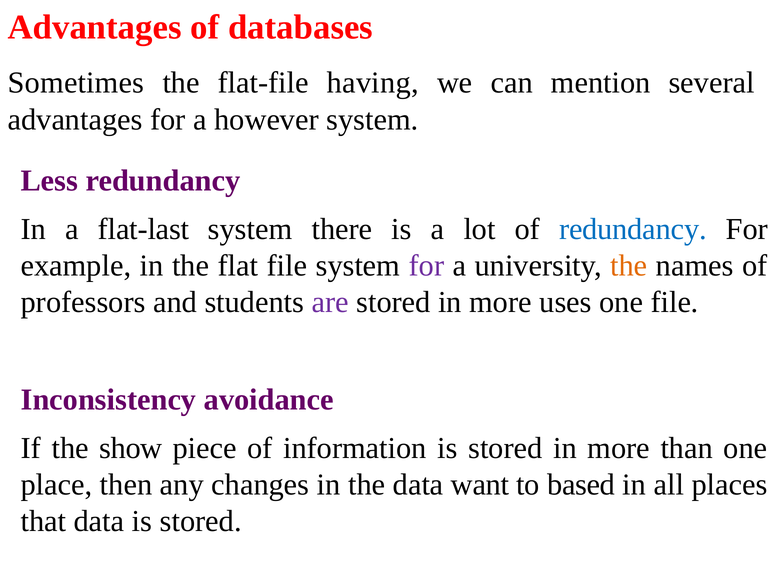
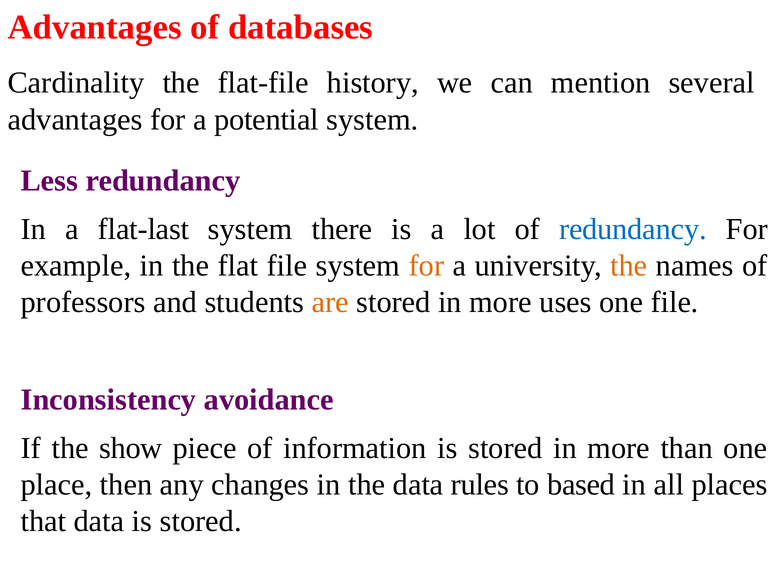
Sometimes: Sometimes -> Cardinality (76, 83)
having: having -> history (373, 83)
however: however -> potential (267, 120)
for colour: purple -> orange (426, 266)
are colour: purple -> orange (330, 302)
want: want -> rules (480, 485)
